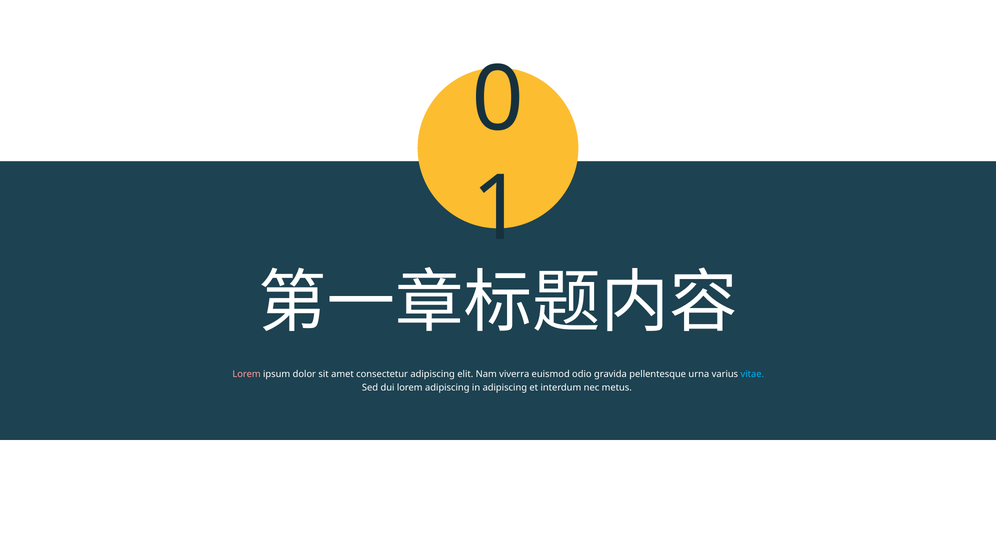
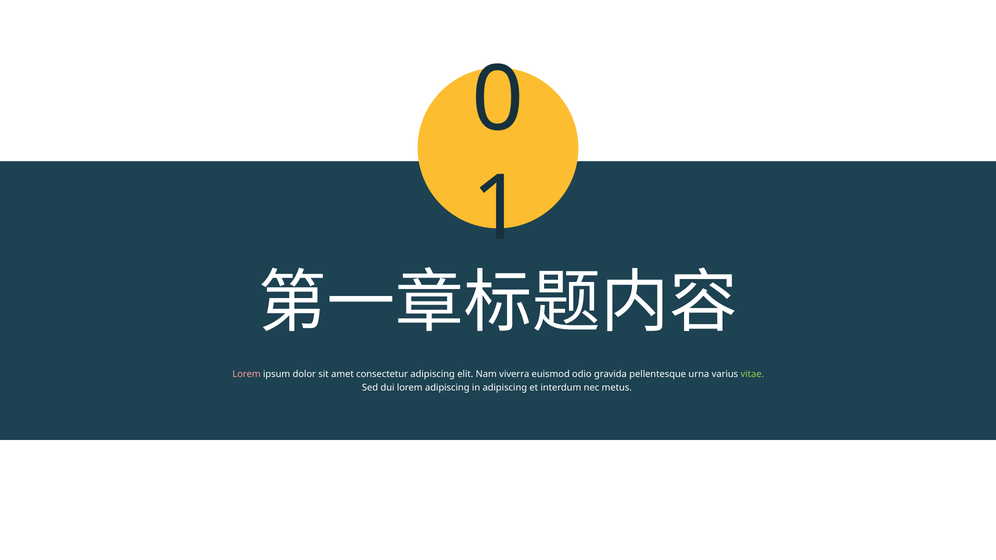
vitae colour: light blue -> light green (752, 374)
